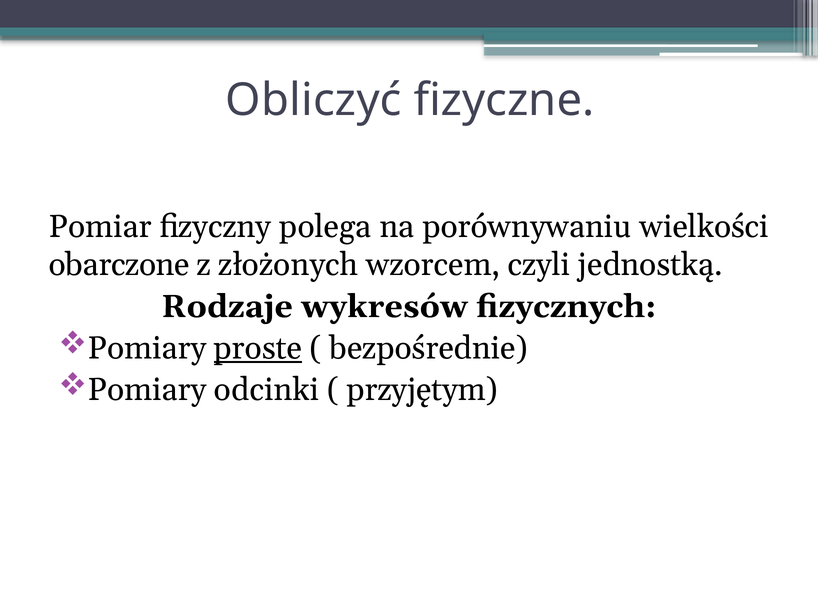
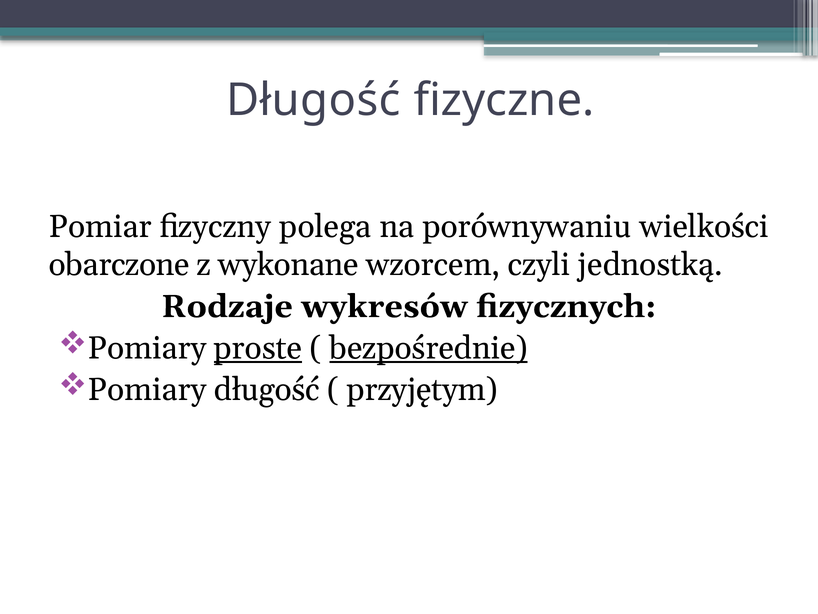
Obliczyć: Obliczyć -> Długość (313, 100)
złożonych: złożonych -> wykonane (289, 265)
bezpośrednie underline: none -> present (428, 348)
Pomiary odcinki: odcinki -> długość (267, 390)
